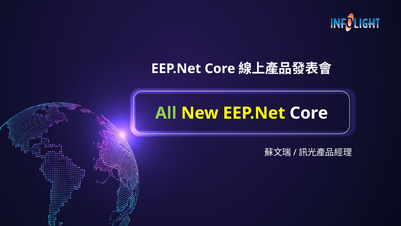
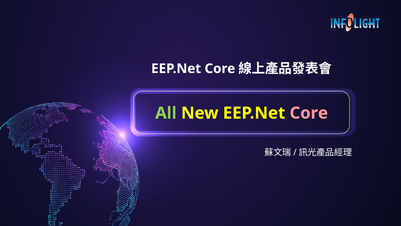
Core colour: white -> pink (309, 113)
